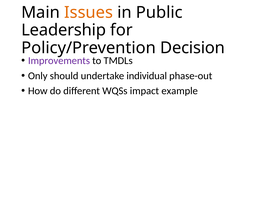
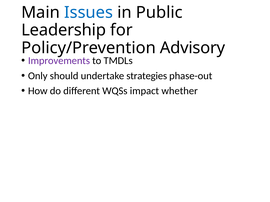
Issues colour: orange -> blue (89, 12)
Decision: Decision -> Advisory (193, 48)
individual: individual -> strategies (147, 76)
example: example -> whether (180, 91)
